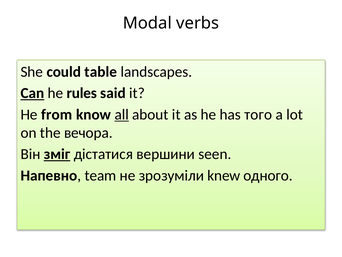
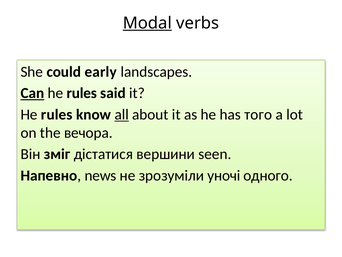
Modal underline: none -> present (147, 23)
table: table -> early (101, 72)
from: from -> rules (57, 114)
зміг underline: present -> none (57, 154)
team: team -> news (100, 175)
knew: knew -> уночі (224, 175)
